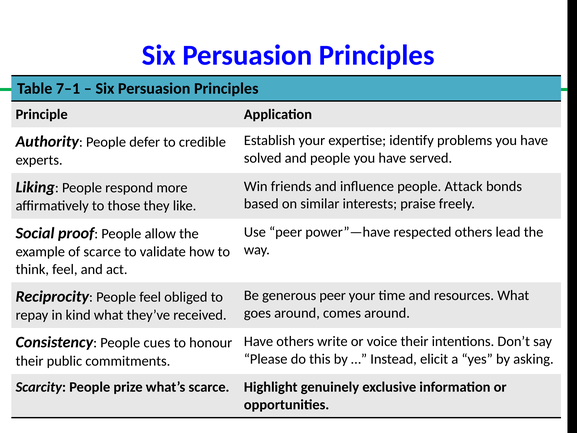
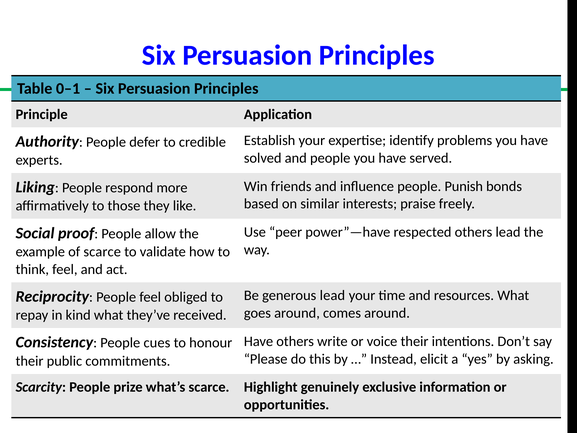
7–1: 7–1 -> 0–1 (68, 88)
Attack: Attack -> Punish (464, 186)
generous peer: peer -> lead (332, 295)
